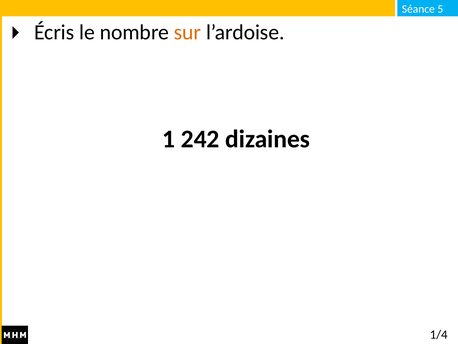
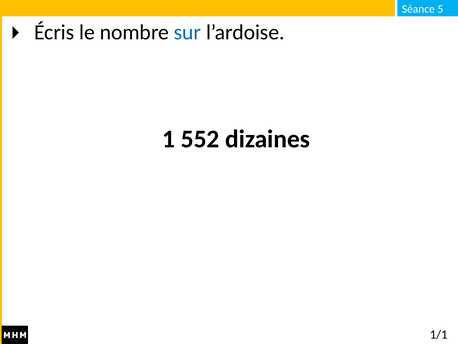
sur colour: orange -> blue (188, 32)
242: 242 -> 552 (200, 139)
1/4: 1/4 -> 1/1 (439, 334)
